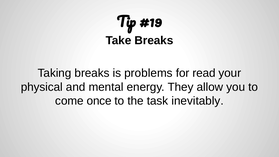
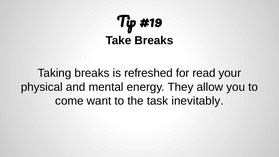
problems: problems -> refreshed (148, 73)
once: once -> want (99, 101)
